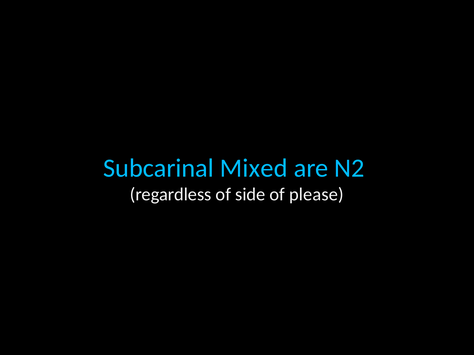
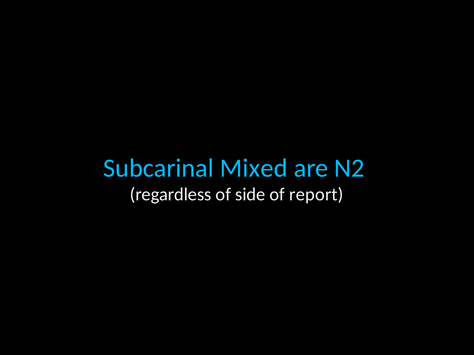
please: please -> report (316, 195)
